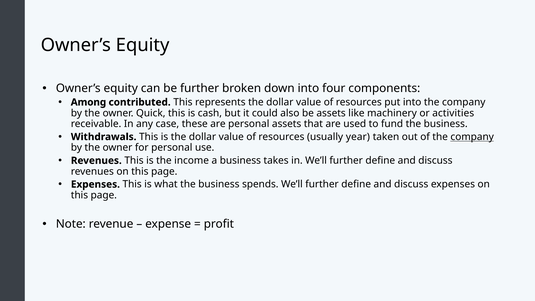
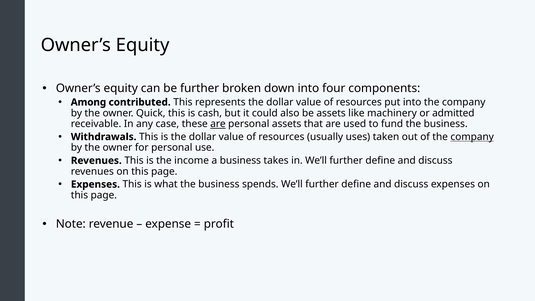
activities: activities -> admitted (453, 113)
are underline: none -> present (218, 124)
year: year -> uses (358, 137)
